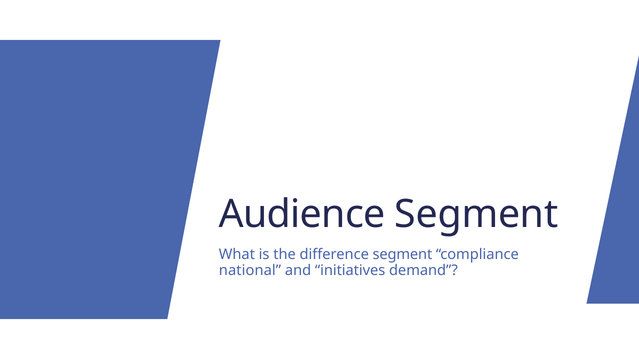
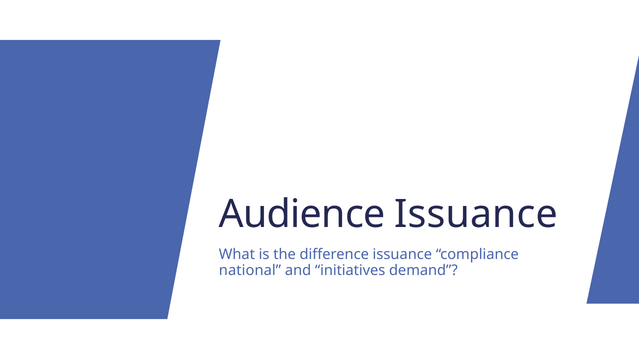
Audience Segment: Segment -> Issuance (476, 215)
difference segment: segment -> issuance (402, 255)
